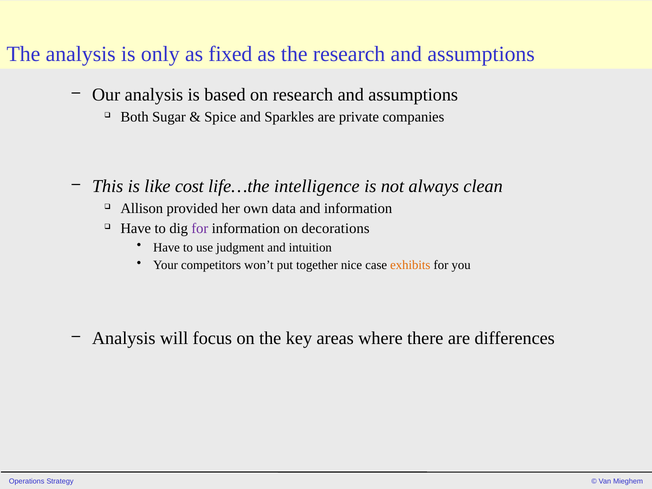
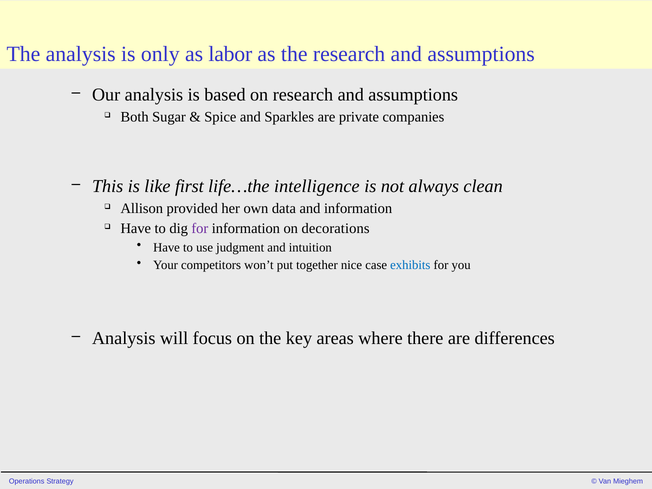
fixed: fixed -> labor (230, 54)
cost: cost -> first (189, 186)
exhibits colour: orange -> blue (410, 265)
